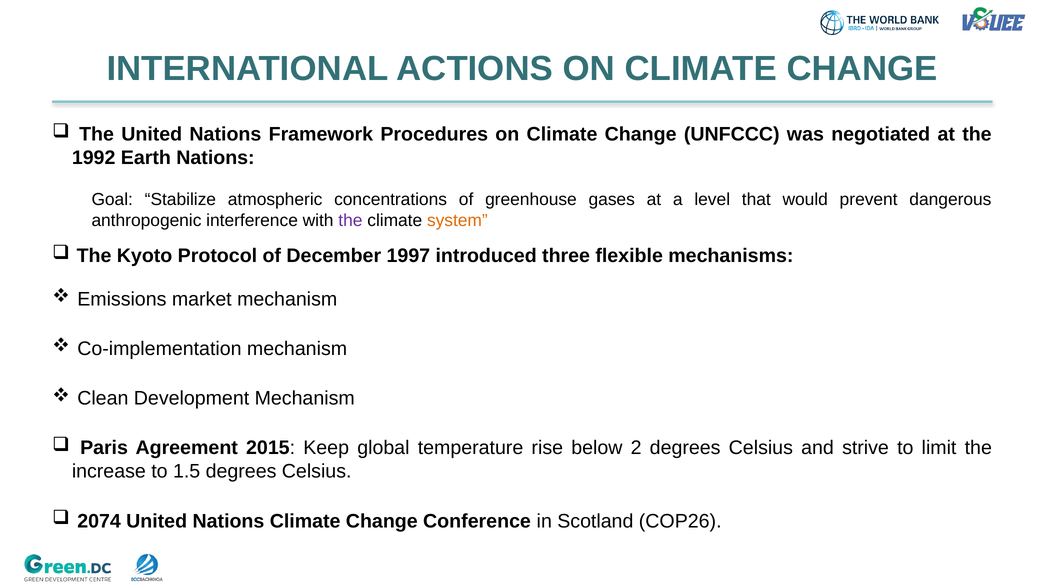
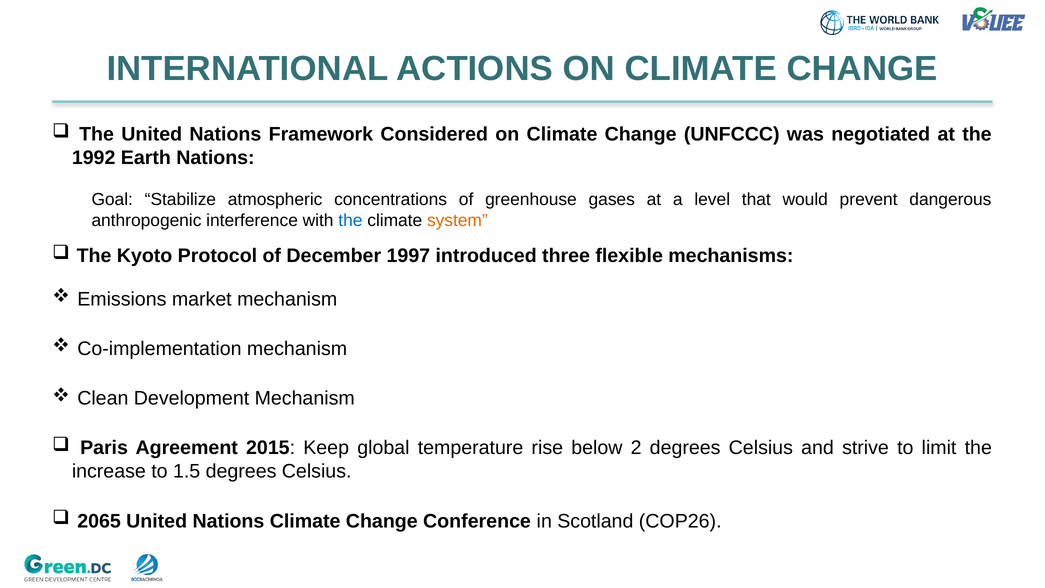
Procedures: Procedures -> Considered (434, 134)
the colour: purple -> blue (350, 220)
2074: 2074 -> 2065 (99, 521)
